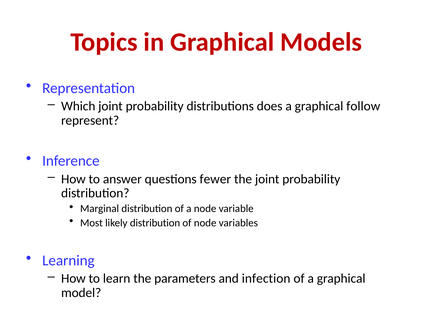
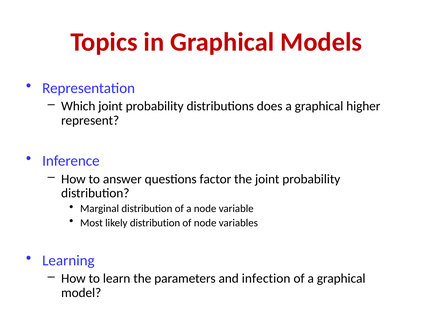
follow: follow -> higher (363, 106)
fewer: fewer -> factor (215, 179)
